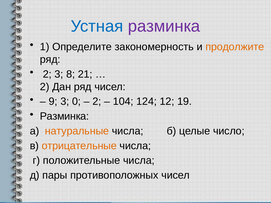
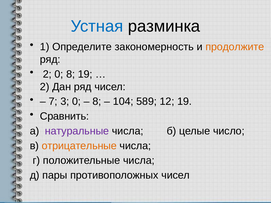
разминка colour: purple -> black (164, 26)
2 3: 3 -> 0 (59, 74)
8 21: 21 -> 19 (85, 74)
9: 9 -> 7 (53, 102)
2: 2 -> 8 (97, 102)
124: 124 -> 589 (147, 102)
Разминка: Разминка -> Сравнить (64, 116)
натуральные colour: orange -> purple (77, 131)
